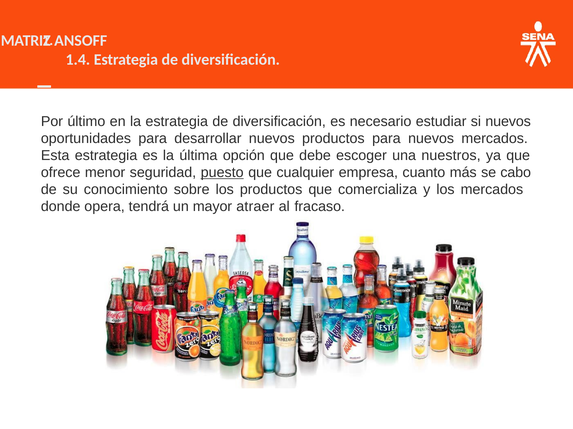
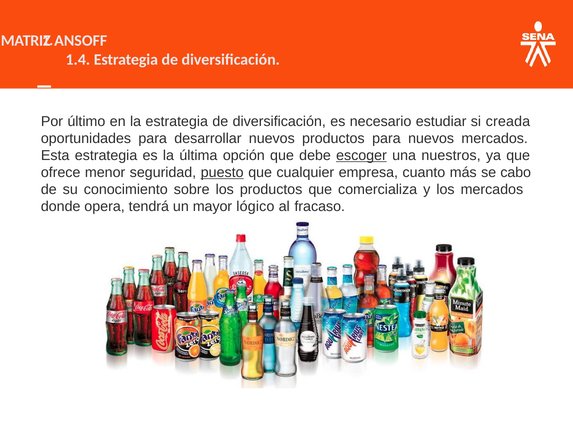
si nuevos: nuevos -> creada (508, 122)
escoger underline: none -> present (361, 156)
atraer: atraer -> lógico (255, 207)
